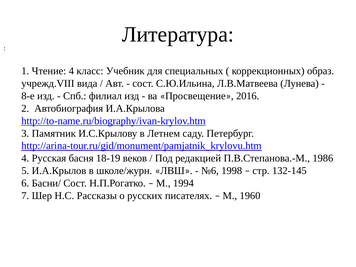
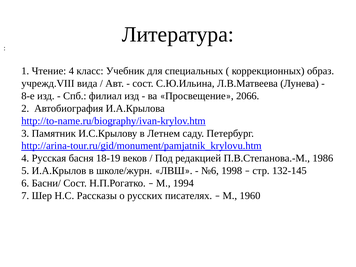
2016: 2016 -> 2066 (248, 96)
